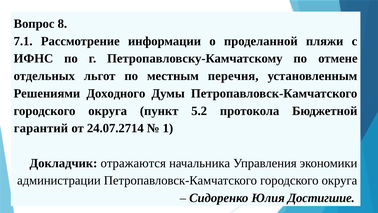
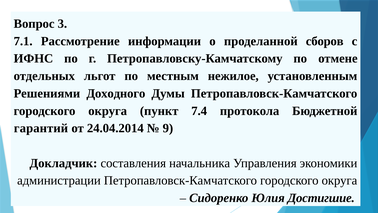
8: 8 -> 3 (62, 24)
пляжи: пляжи -> сборов (325, 41)
перечня: перечня -> нежилое (233, 76)
5.2: 5.2 -> 7.4 (199, 111)
24.07.2714: 24.07.2714 -> 24.04.2014 (115, 128)
1: 1 -> 9 (168, 128)
отражаются: отражаются -> составления (133, 163)
